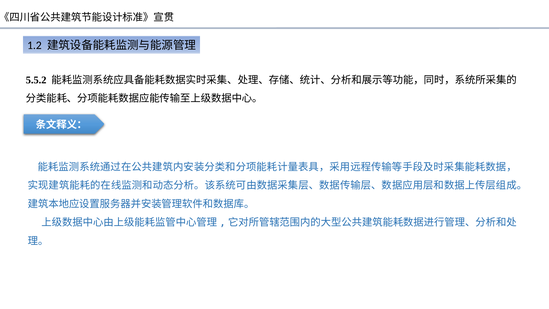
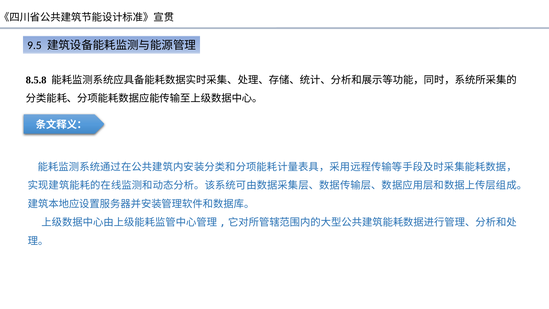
1.2: 1.2 -> 9.5 (34, 45)
5.5.2: 5.5.2 -> 8.5.8 (36, 80)
